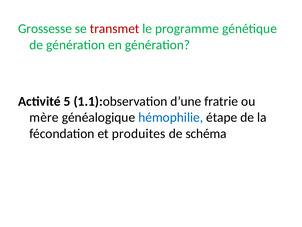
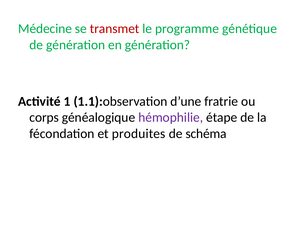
Grossesse: Grossesse -> Médecine (45, 29)
5: 5 -> 1 (67, 101)
mère: mère -> corps (44, 117)
hémophilie colour: blue -> purple (171, 117)
